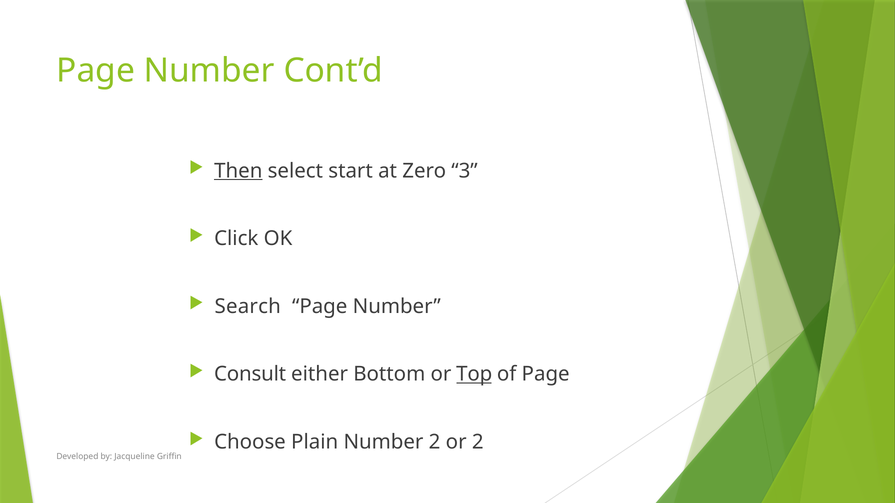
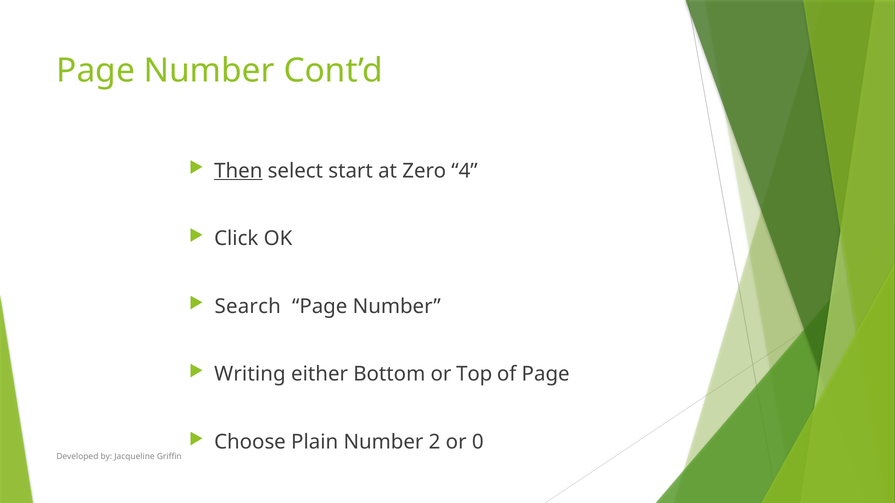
3: 3 -> 4 (465, 171)
Consult: Consult -> Writing (250, 375)
Top underline: present -> none (474, 375)
or 2: 2 -> 0 (478, 442)
